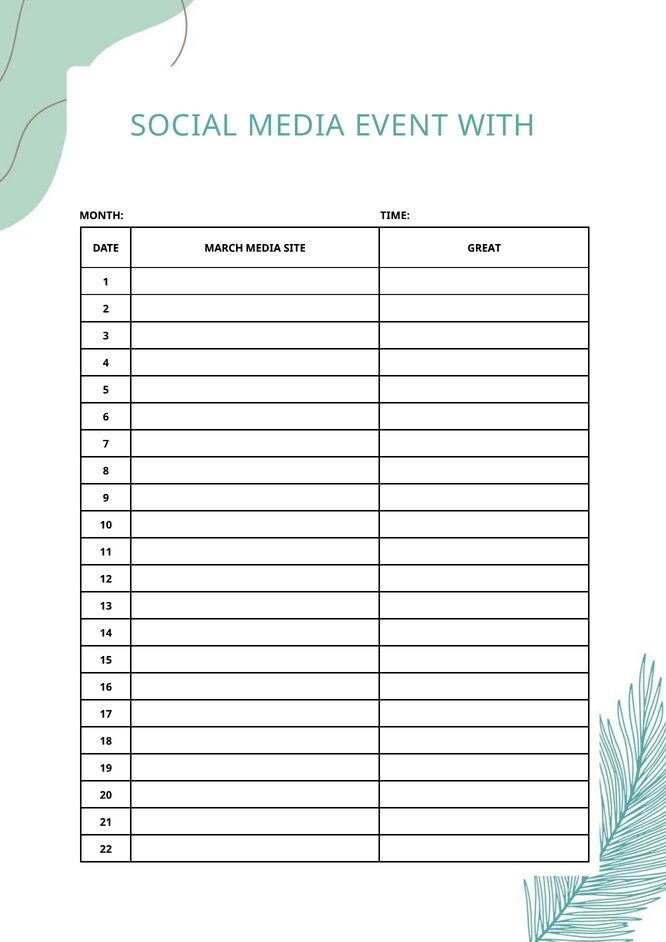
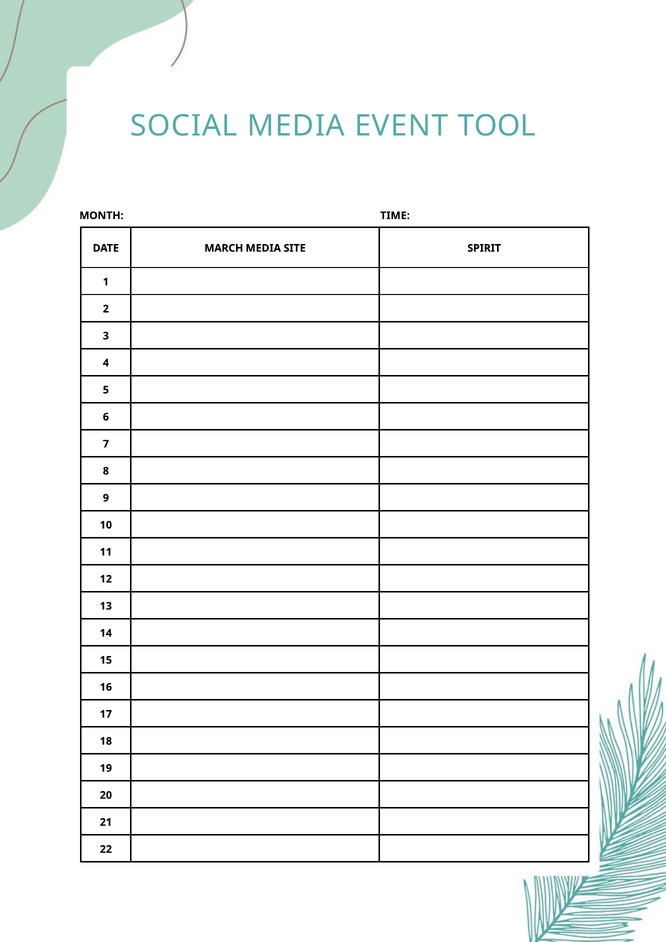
WITH: WITH -> TOOL (497, 126)
GREAT: GREAT -> SPIRIT (484, 248)
